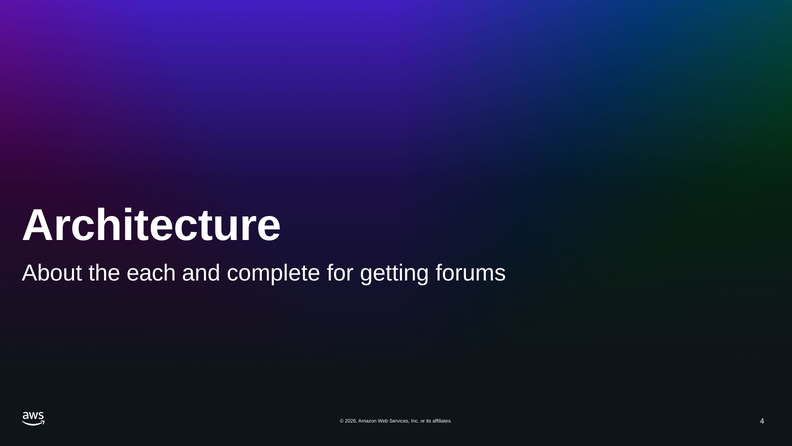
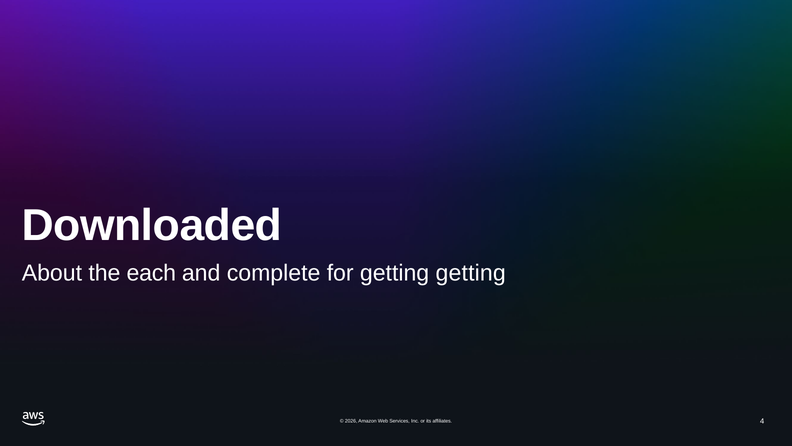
Architecture: Architecture -> Downloaded (152, 225)
getting forums: forums -> getting (471, 273)
